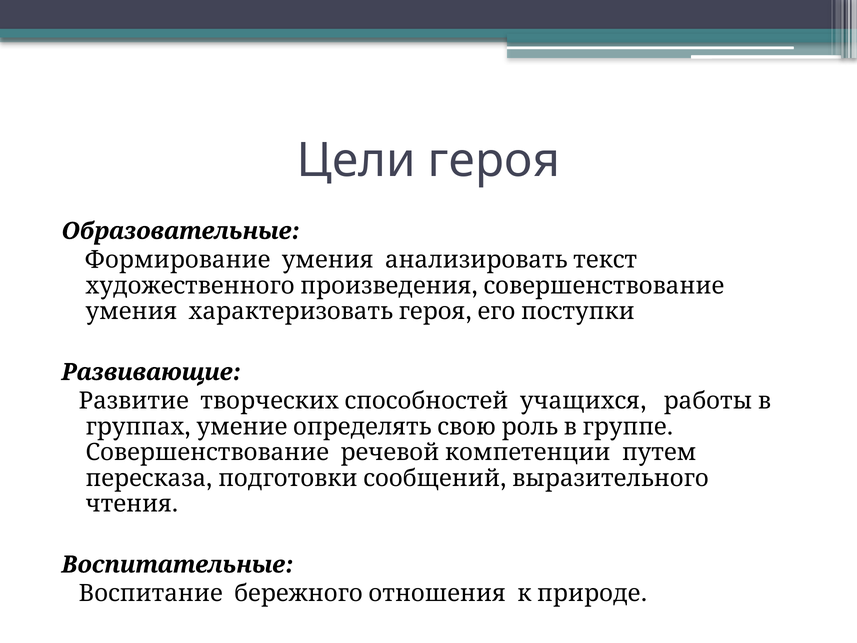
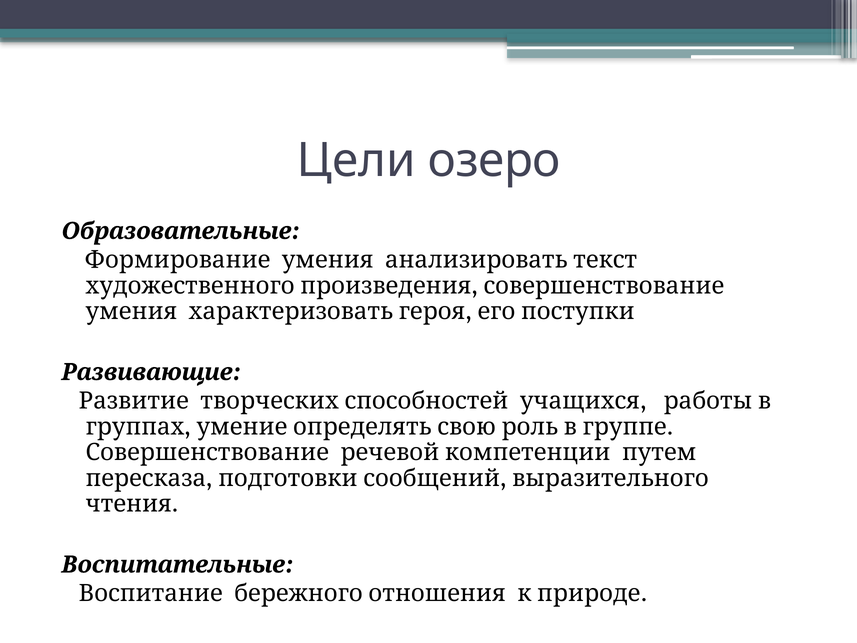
героя: героя -> озеро (494, 160)
